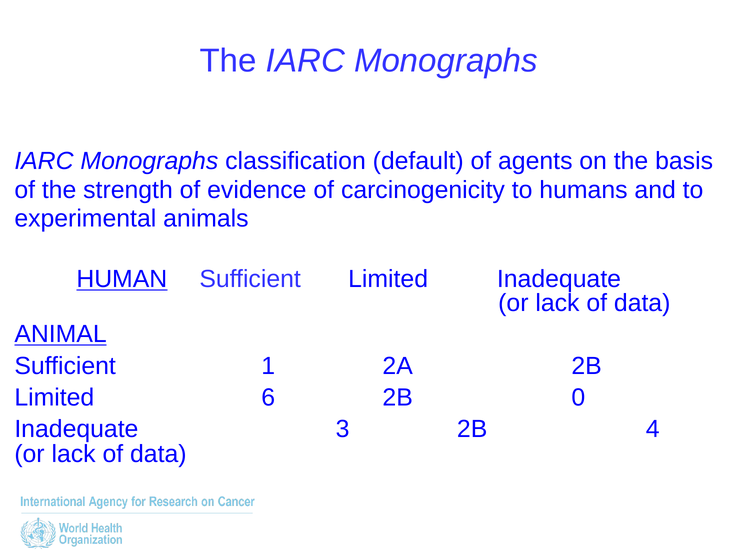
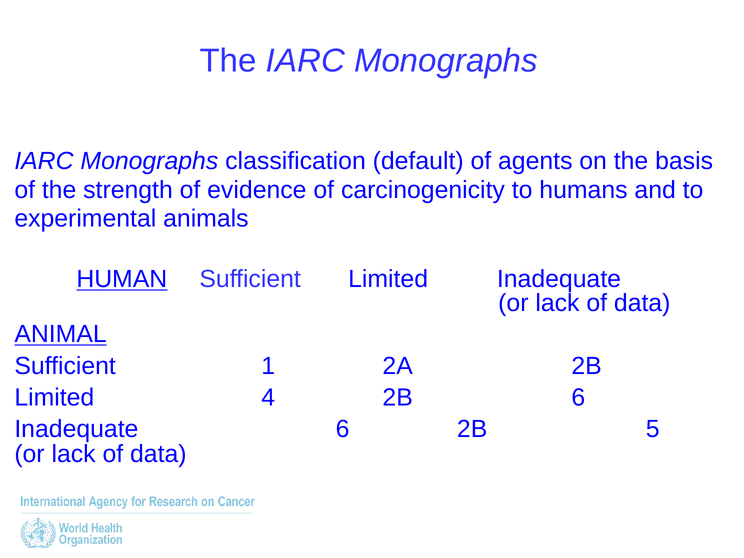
6: 6 -> 4 (268, 398)
2B 0: 0 -> 6 (578, 398)
Inadequate 3: 3 -> 6 (343, 429)
4: 4 -> 5 (653, 429)
